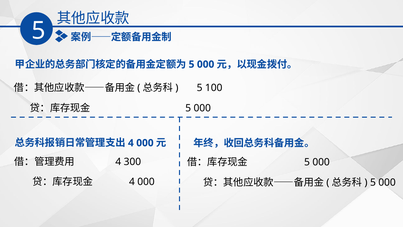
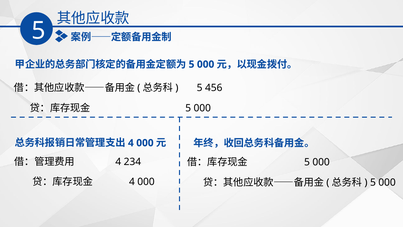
100: 100 -> 456 (214, 88)
300: 300 -> 234 (132, 161)
